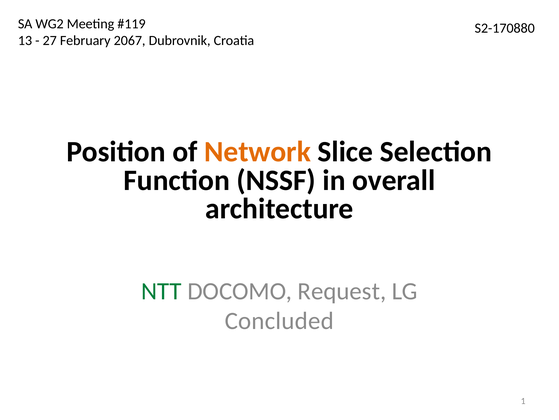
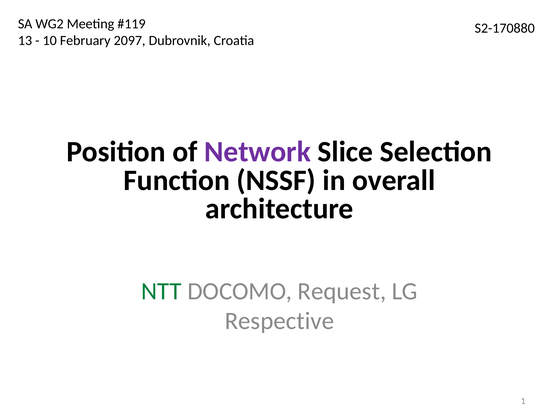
27: 27 -> 10 (50, 41)
2067: 2067 -> 2097 (130, 41)
Network colour: orange -> purple (258, 152)
Concluded: Concluded -> Respective (279, 321)
